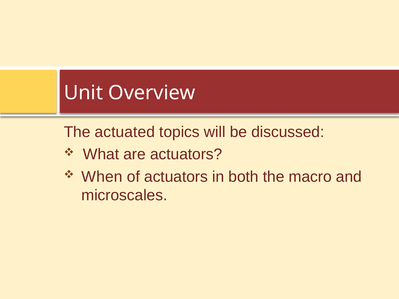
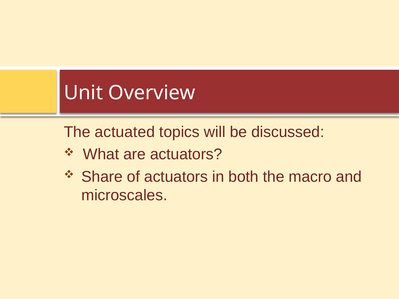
When: When -> Share (102, 177)
